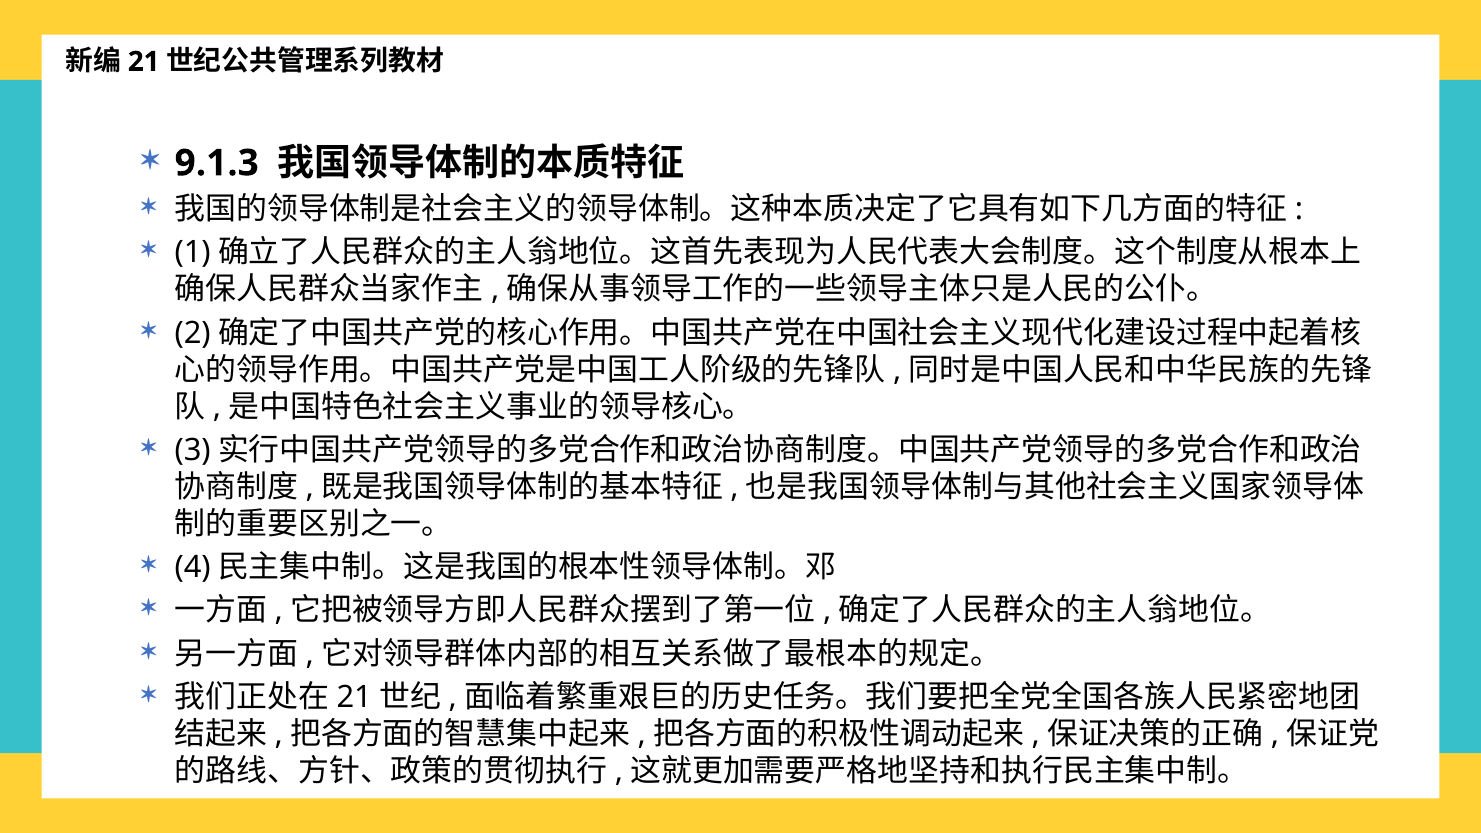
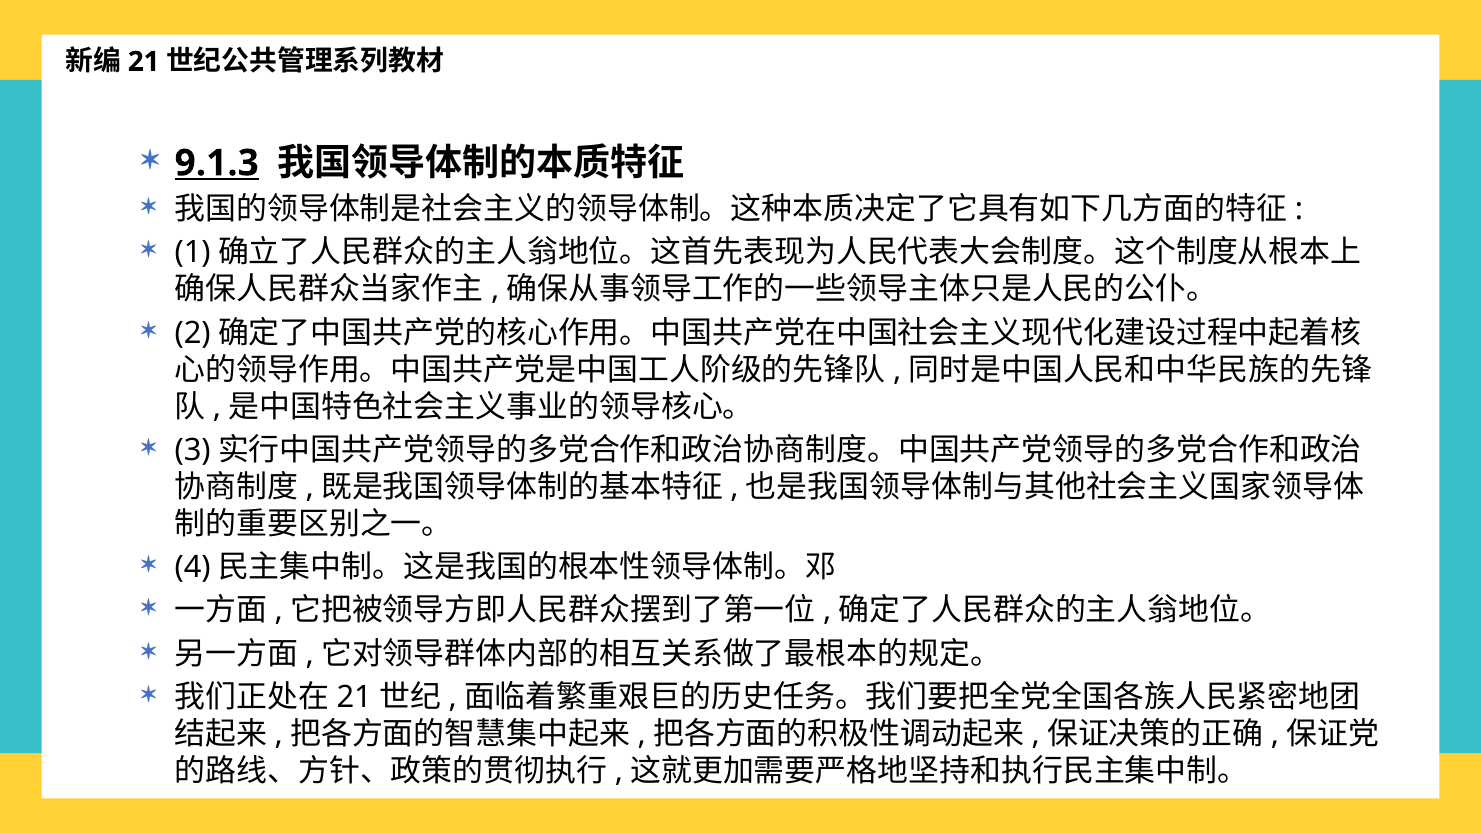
9.1.3 underline: none -> present (217, 163)
